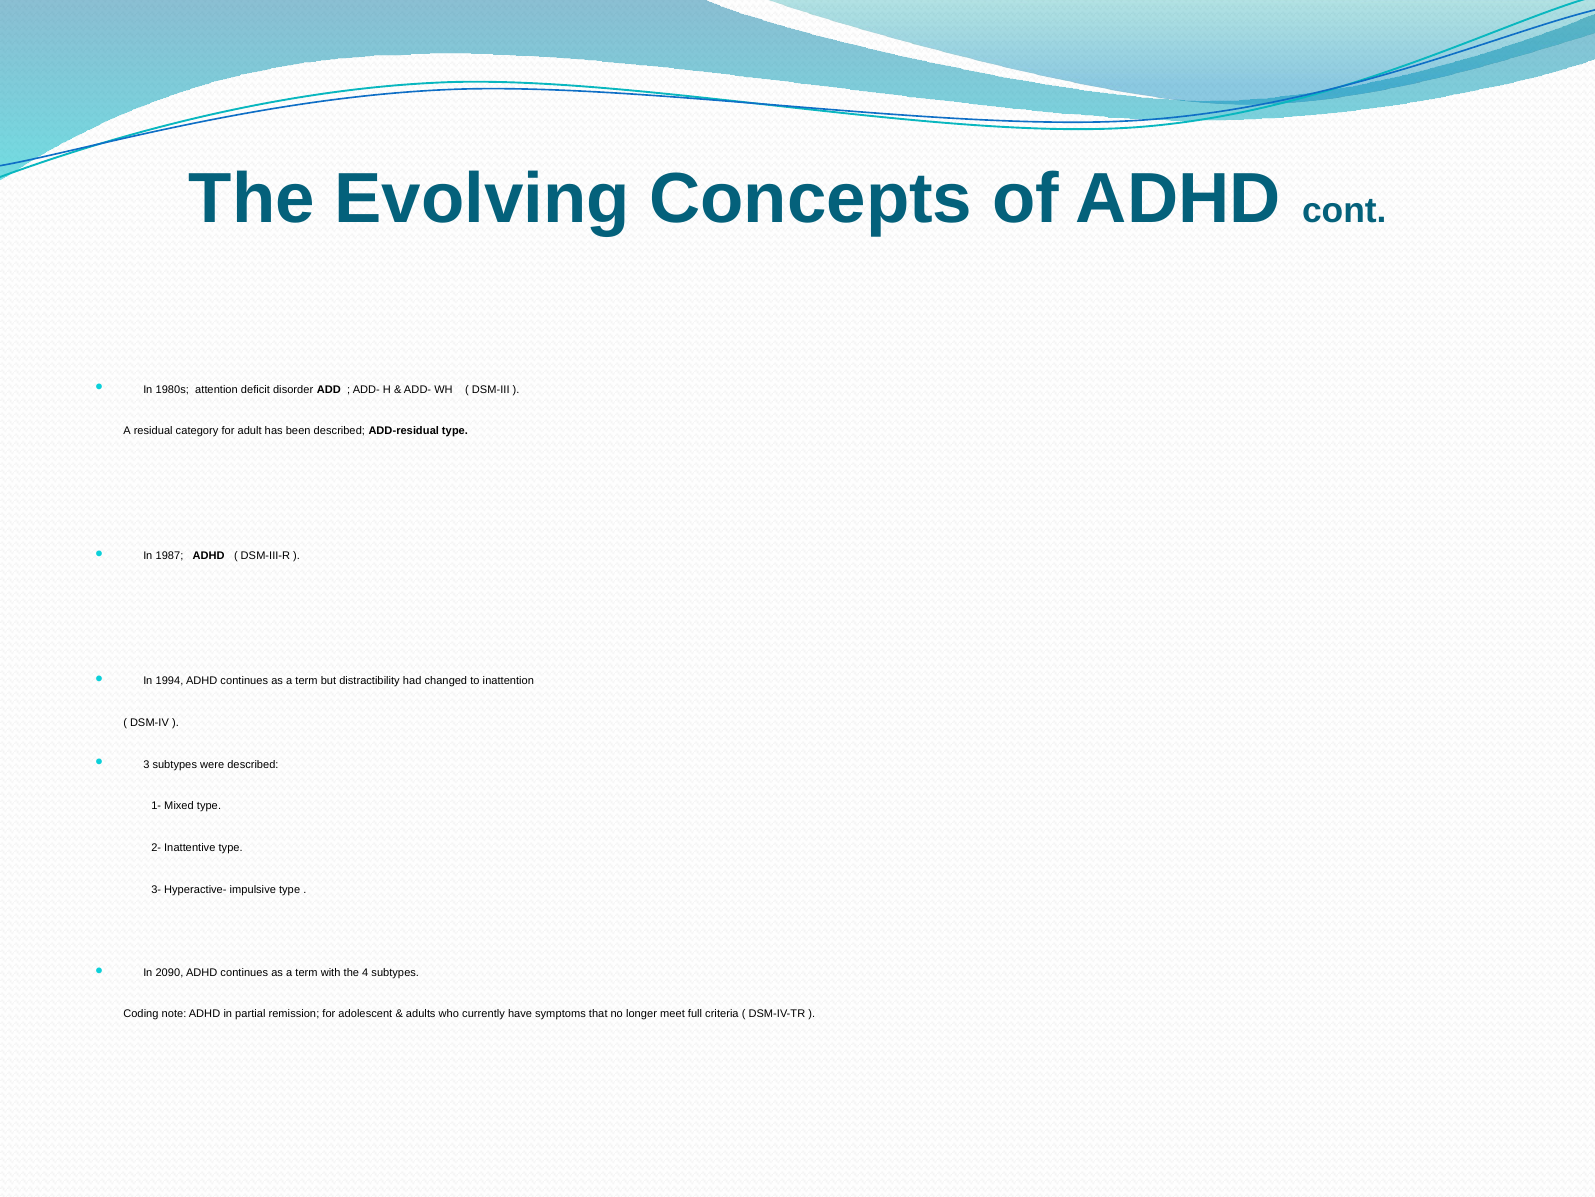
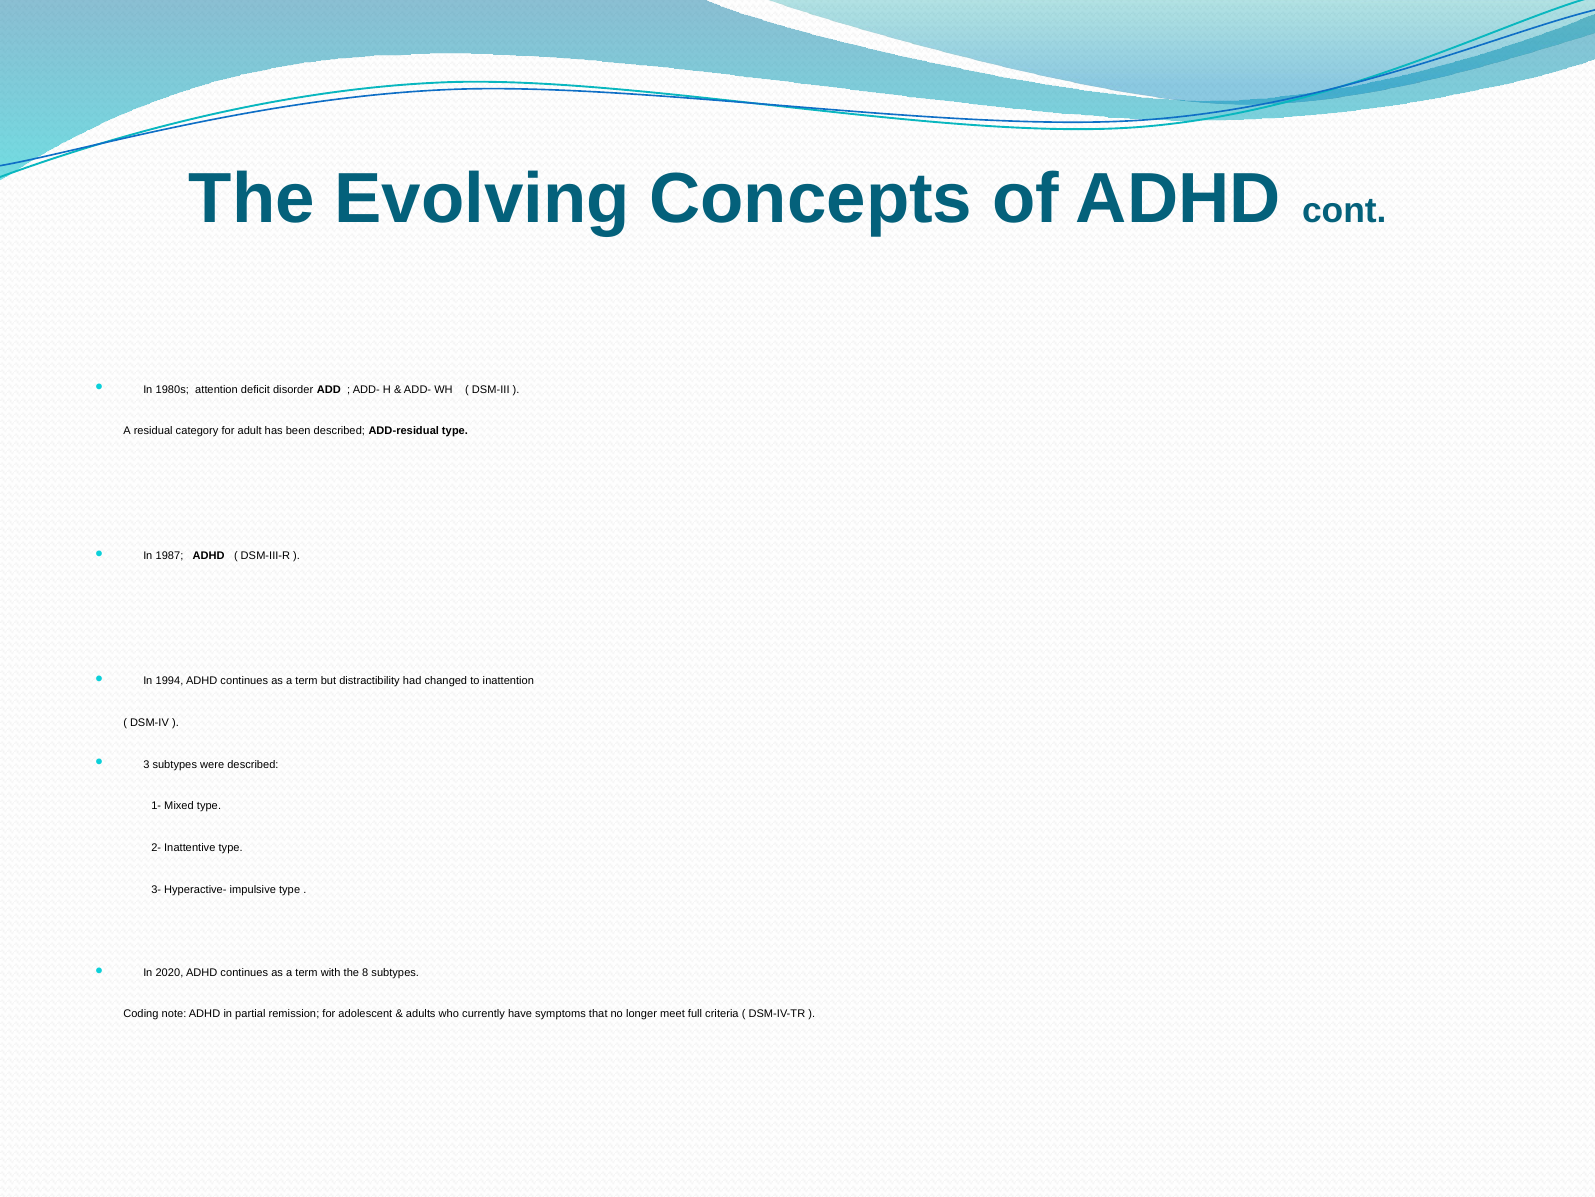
2090: 2090 -> 2020 (169, 972)
4: 4 -> 8 (365, 972)
